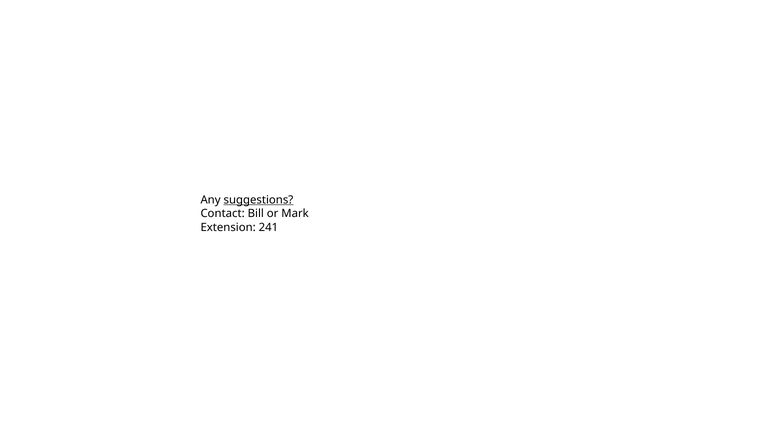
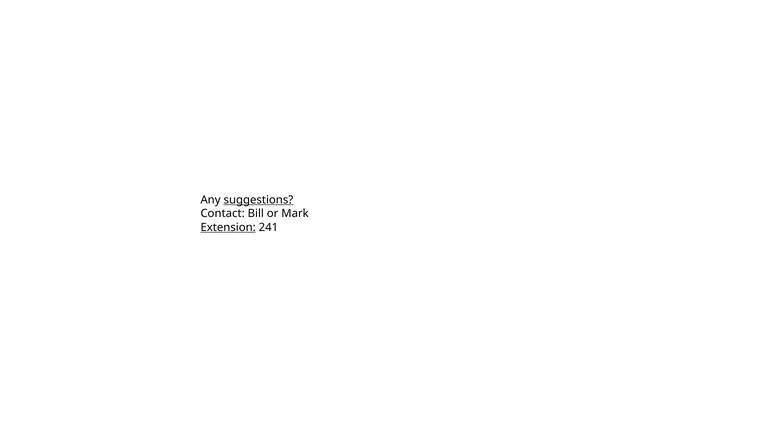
Extension underline: none -> present (228, 227)
